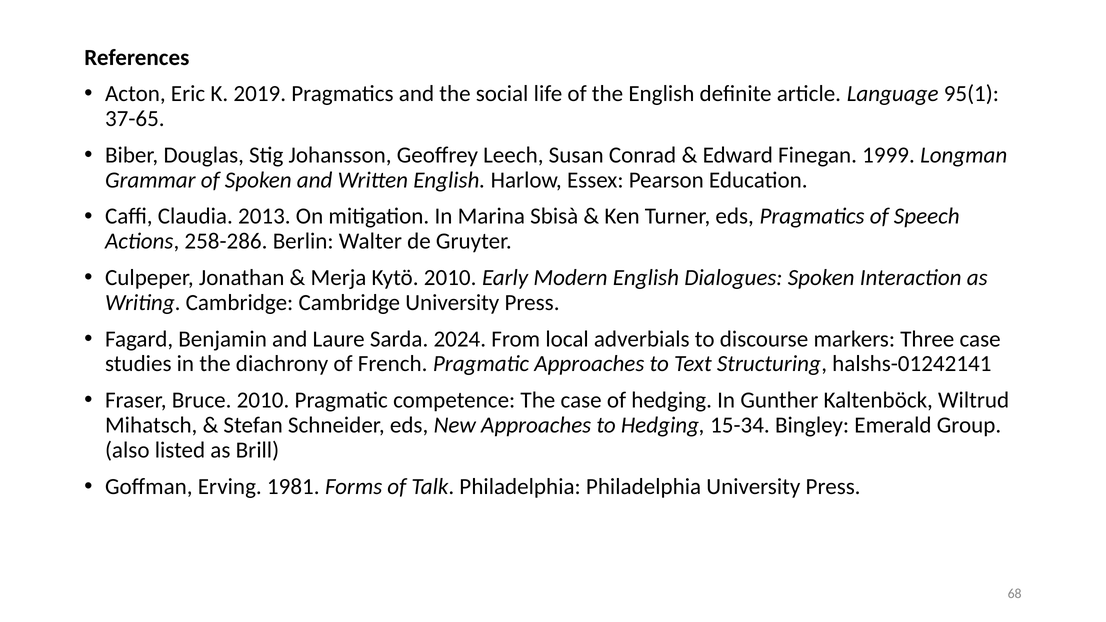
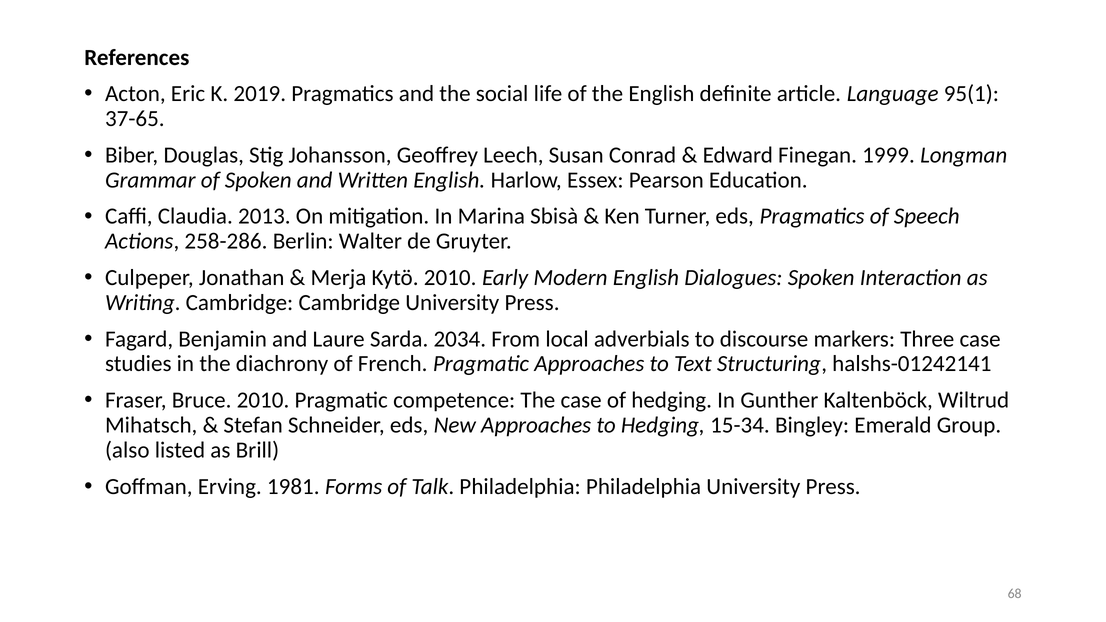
2024: 2024 -> 2034 (460, 339)
